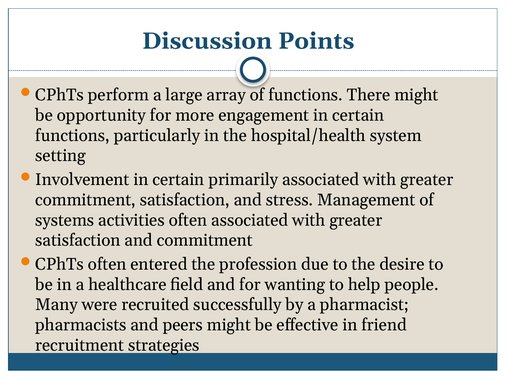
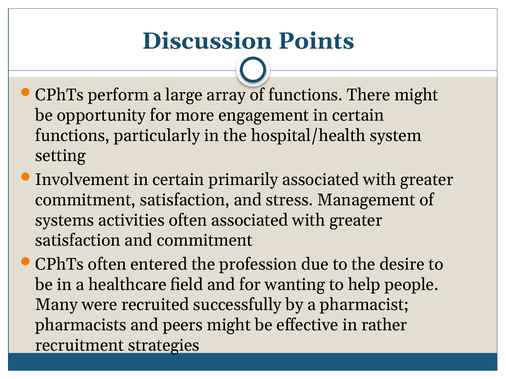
friend: friend -> rather (384, 325)
